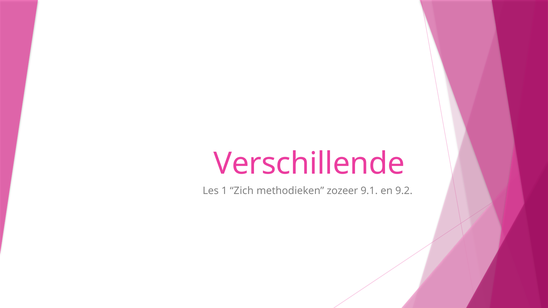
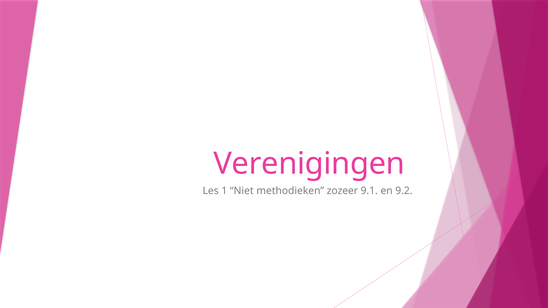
Verschillende: Verschillende -> Verenigingen (309, 164)
Zich: Zich -> Niet (242, 191)
